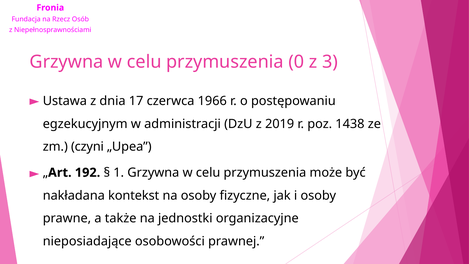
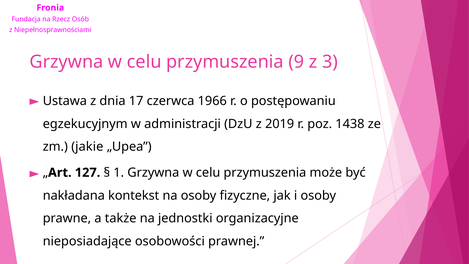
0: 0 -> 9 (296, 62)
czyni: czyni -> jakie (87, 147)
192: 192 -> 127 (88, 172)
